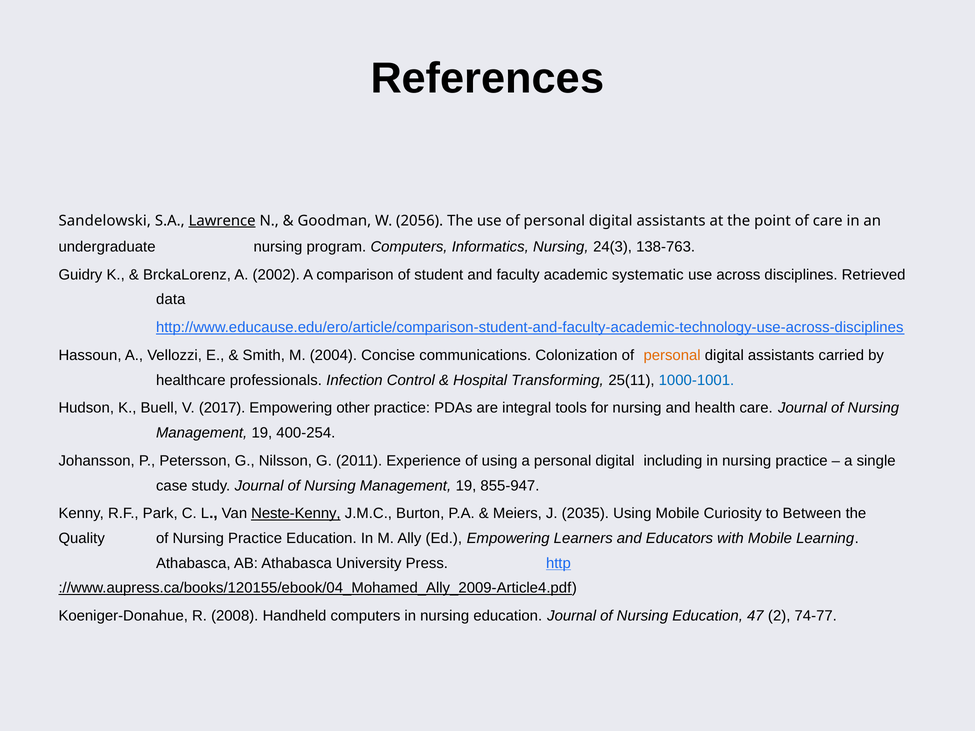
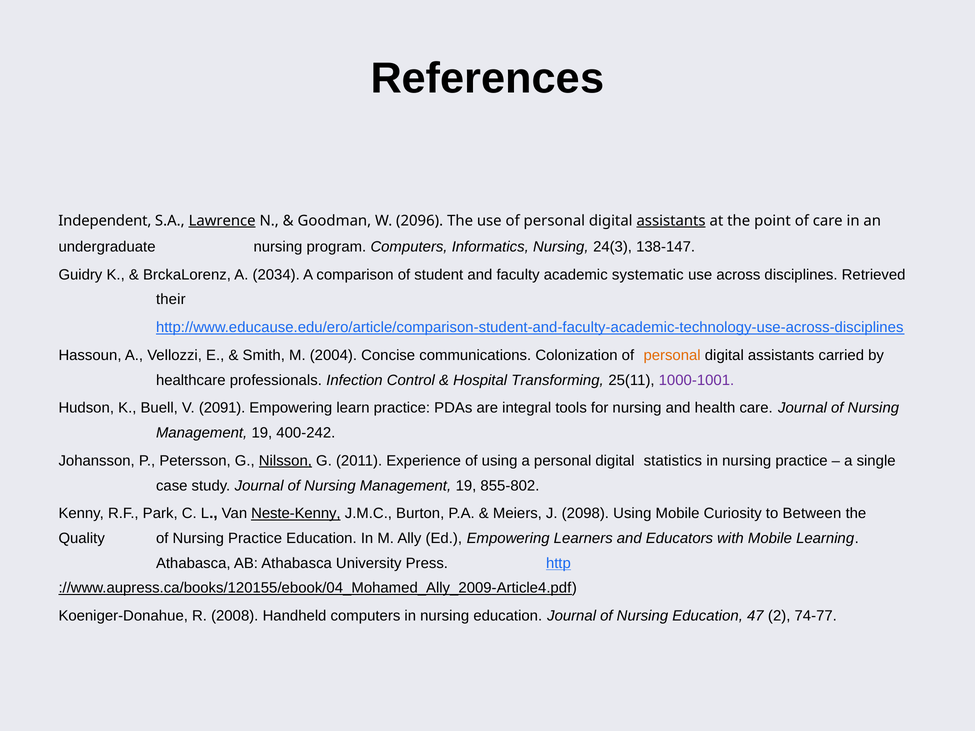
Sandelowski: Sandelowski -> Independent (105, 221)
2056: 2056 -> 2096 (420, 221)
assistants underline: none -> present (671, 221)
138-763: 138-763 -> 138-147 (666, 247)
2002: 2002 -> 2034 (276, 275)
data: data -> their (171, 300)
1000-1001 colour: blue -> purple (696, 380)
2017: 2017 -> 2091 (222, 408)
other: other -> learn (353, 408)
400-254: 400-254 -> 400-242 (306, 433)
Nilsson underline: none -> present (285, 461)
including: including -> statistics (673, 461)
855-947: 855-947 -> 855-802 (510, 486)
2035: 2035 -> 2098 (585, 514)
